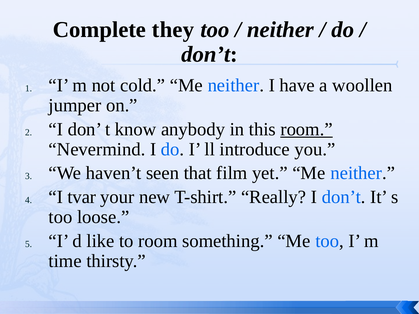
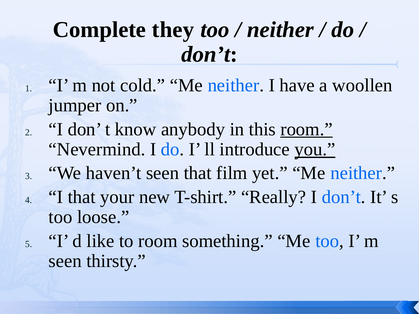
you underline: none -> present (315, 149)
I tvar: tvar -> that (82, 197)
time: time -> seen (65, 261)
